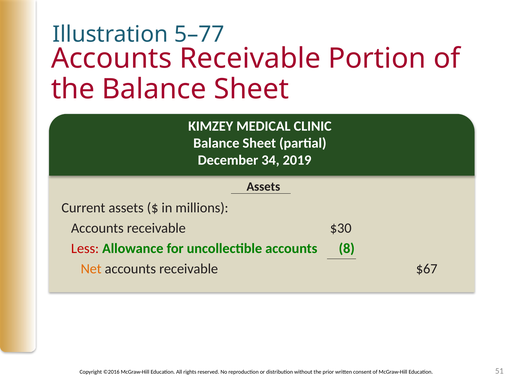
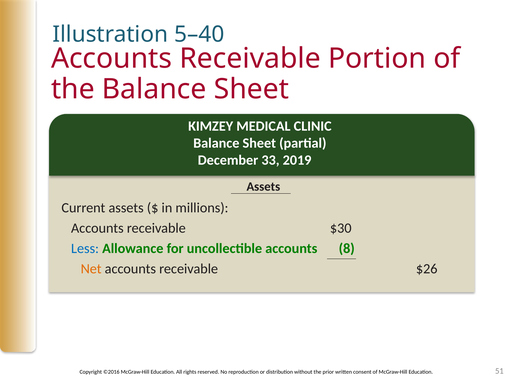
5–77: 5–77 -> 5–40 (199, 35)
34: 34 -> 33 (270, 160)
Less colour: red -> blue (85, 249)
$67: $67 -> $26 (427, 269)
